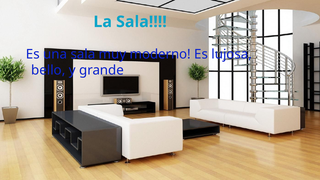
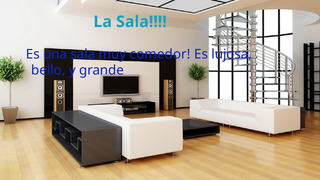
moderno: moderno -> comedor (160, 54)
